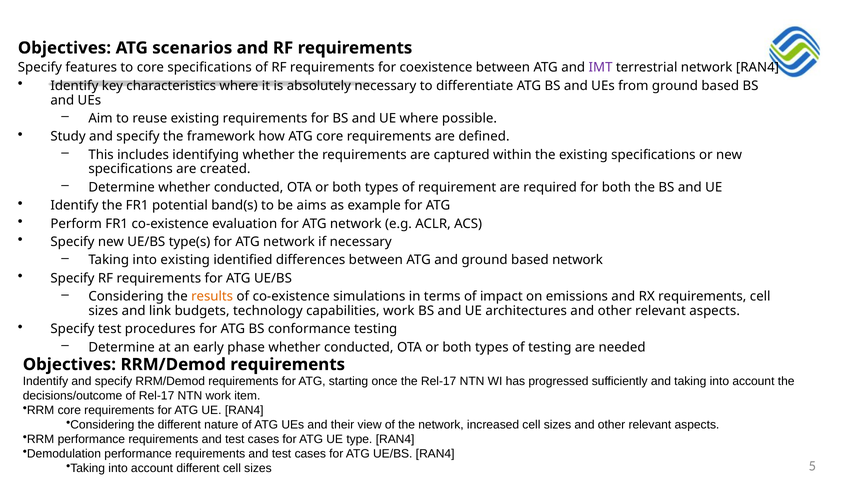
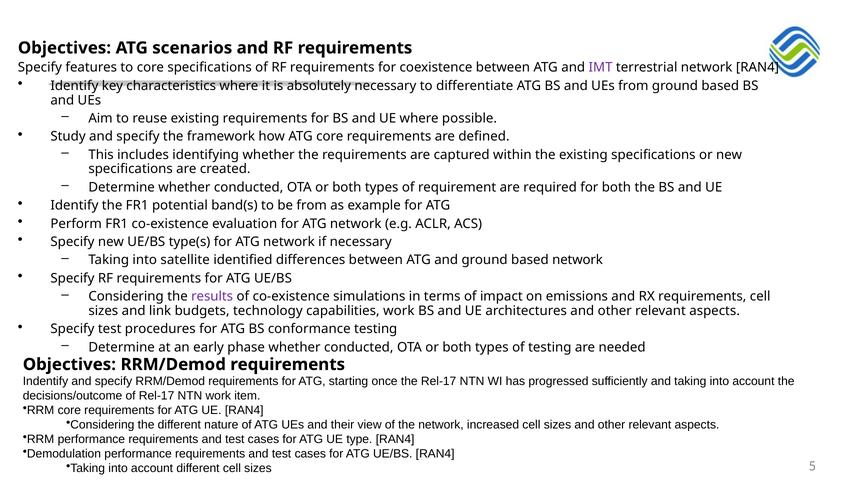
be aims: aims -> from (312, 206)
into existing: existing -> satellite (185, 260)
results colour: orange -> purple (212, 297)
